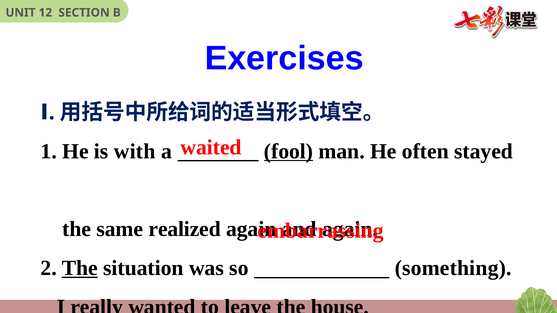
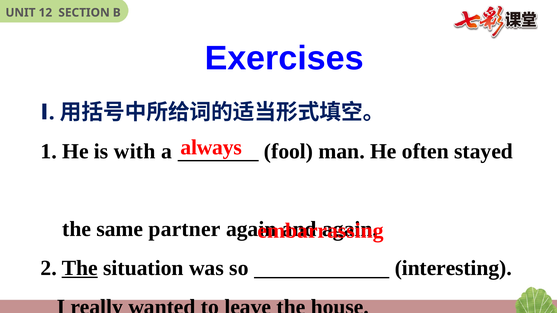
waited: waited -> always (211, 148)
fool underline: present -> none (289, 151)
realized: realized -> partner (185, 229)
something: something -> interesting (453, 268)
